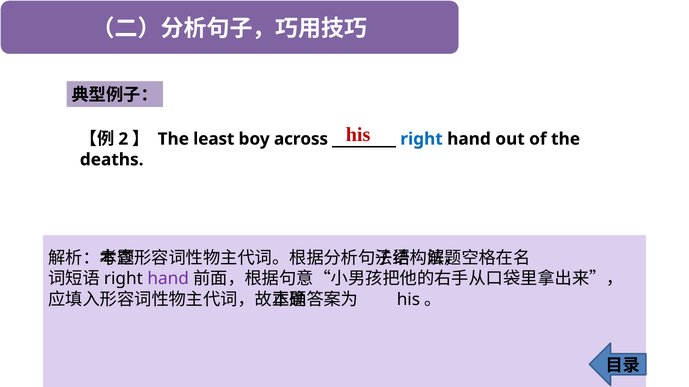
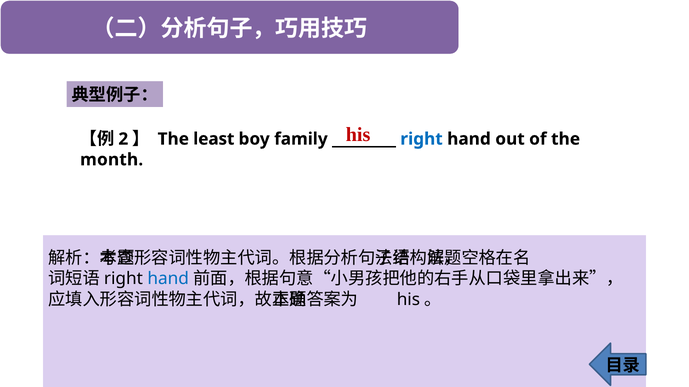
across: across -> family (301, 139)
deaths: deaths -> month (112, 160)
hand colour: purple -> blue (168, 279)
